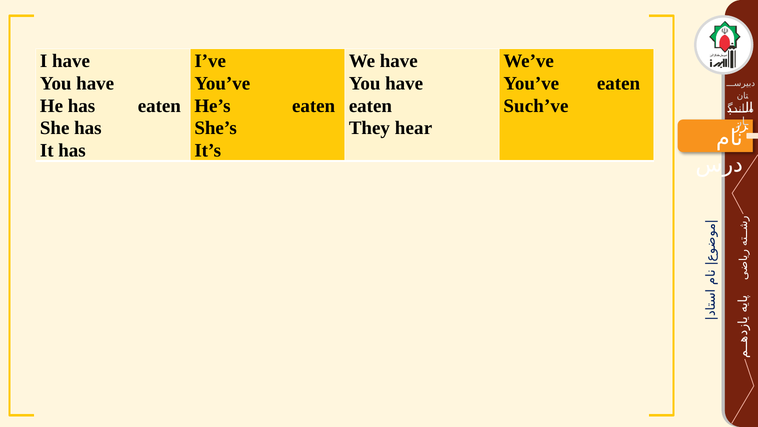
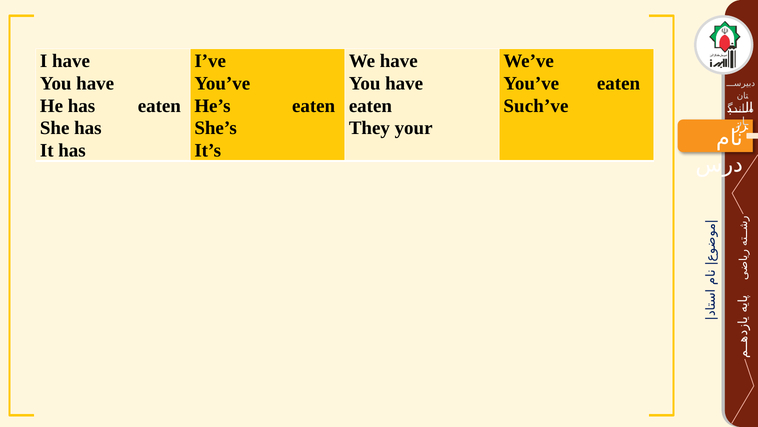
hear: hear -> your (414, 128)
